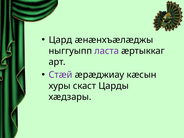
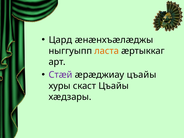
ласта colour: purple -> orange (107, 51)
æрæджиау кæсын: кæсын -> цъайы (142, 75)
скаст Царды: Царды -> Цъайы (114, 86)
